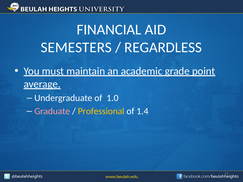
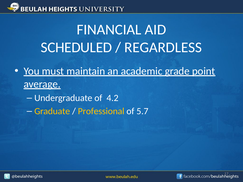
SEMESTERS: SEMESTERS -> SCHEDULED (76, 47)
1.0: 1.0 -> 4.2 (112, 98)
Graduate colour: pink -> yellow (52, 111)
1.4: 1.4 -> 5.7 (142, 111)
